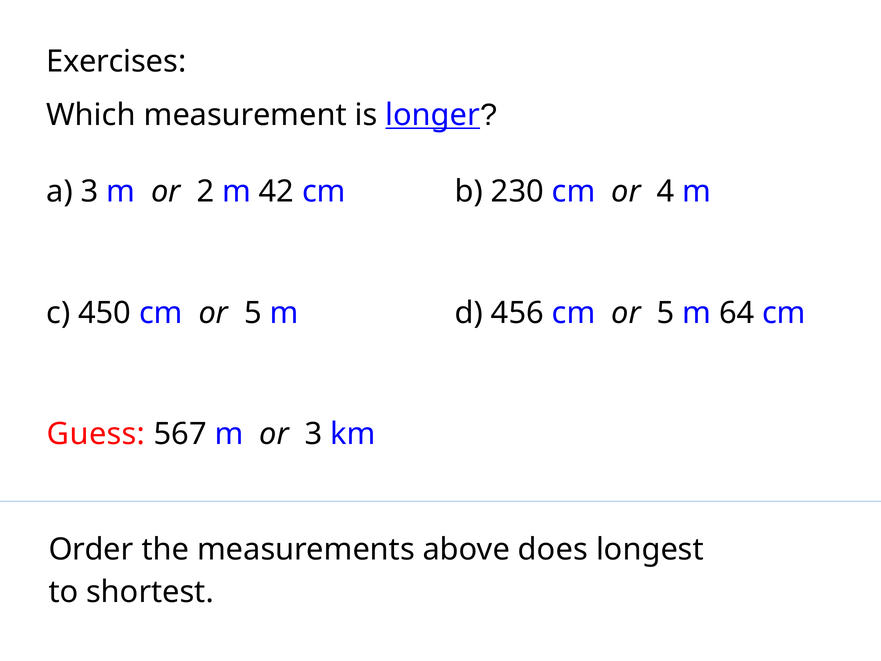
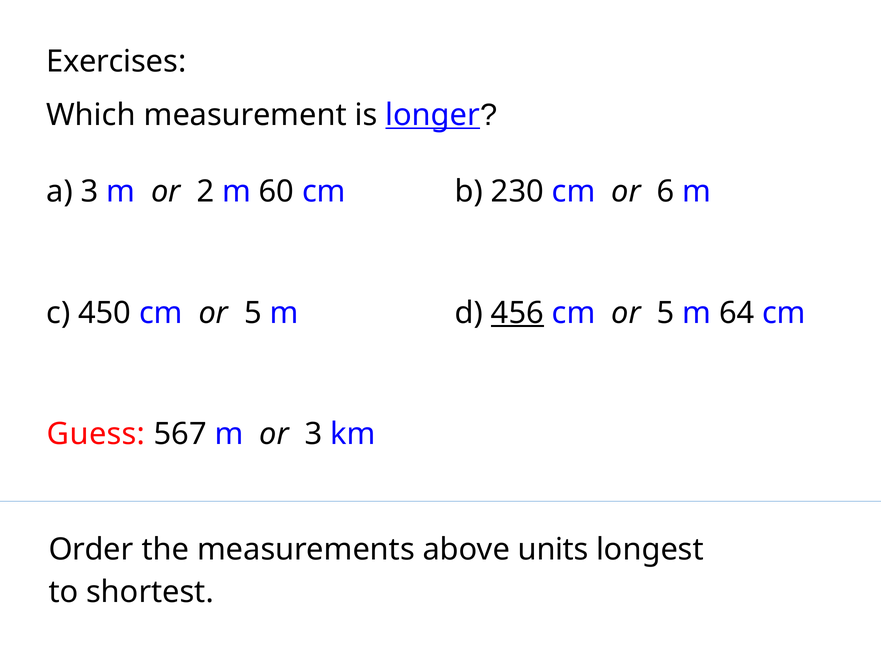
42: 42 -> 60 (276, 192)
4: 4 -> 6 (666, 192)
456 underline: none -> present (517, 313)
does: does -> units (553, 550)
